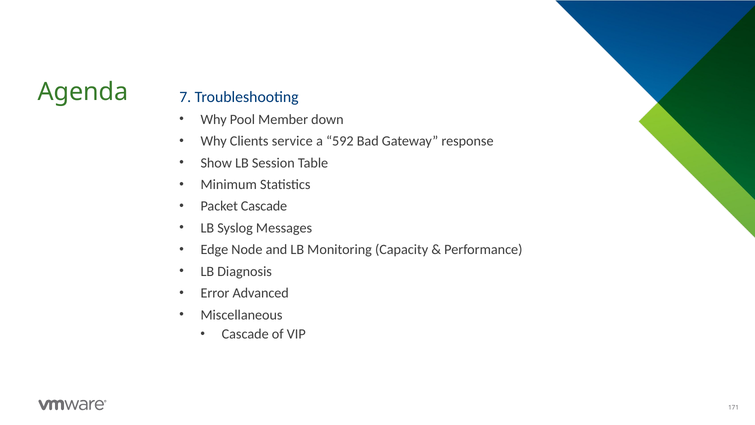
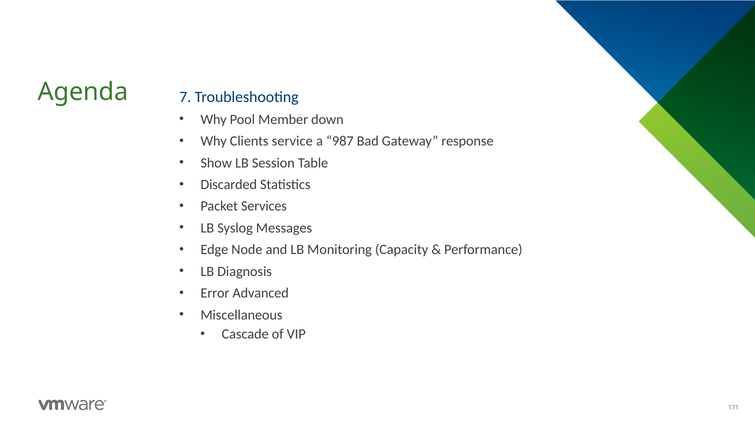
592: 592 -> 987 (340, 141)
Minimum: Minimum -> Discarded (229, 184)
Packet Cascade: Cascade -> Services (264, 206)
